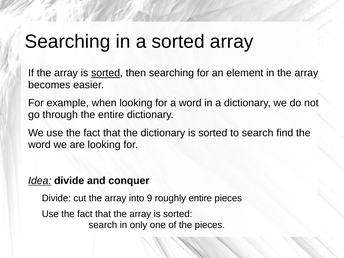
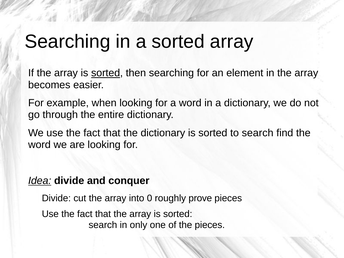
9: 9 -> 0 (150, 198)
roughly entire: entire -> prove (200, 198)
